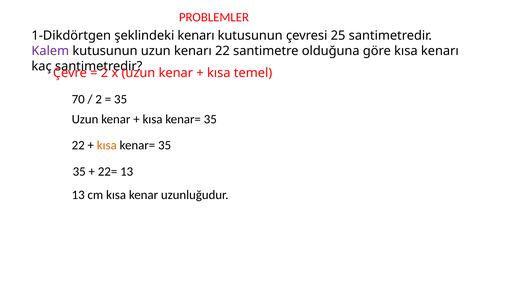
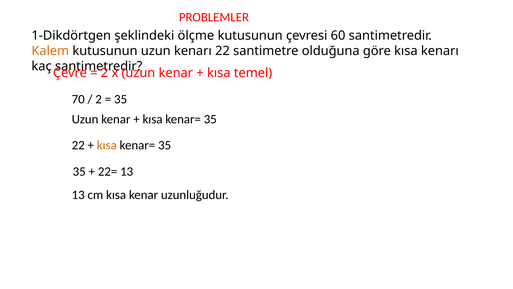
şeklindeki kenarı: kenarı -> ölçme (196, 35)
25: 25 -> 60 (338, 35)
Kalem colour: purple -> orange (50, 51)
